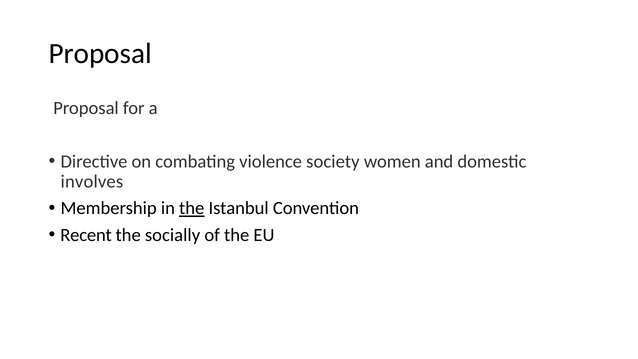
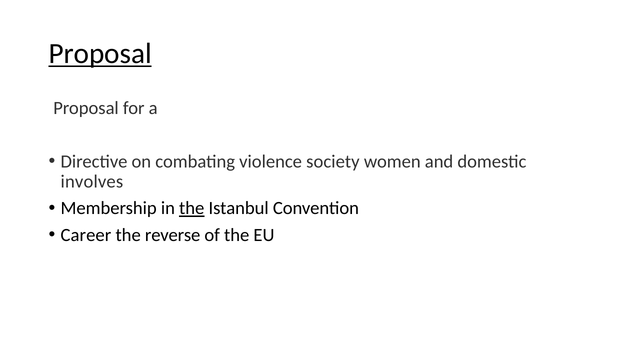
Proposal underline: none -> present (100, 54)
Recent: Recent -> Career (86, 235)
socially: socially -> reverse (173, 235)
